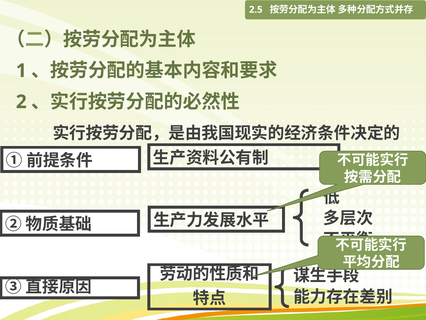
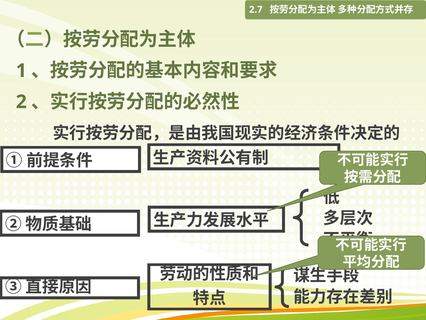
2.5: 2.5 -> 2.7 (256, 10)
